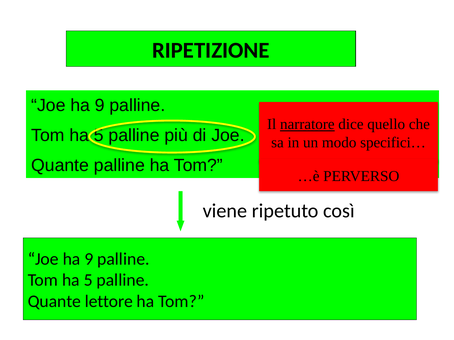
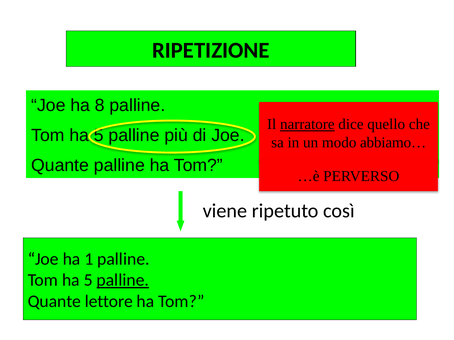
9: 9 -> 8 (100, 106)
specifici…: specifici… -> abbiamo… (393, 143)
9: 9 -> 1 (89, 259)
palline underline: none -> present (123, 281)
